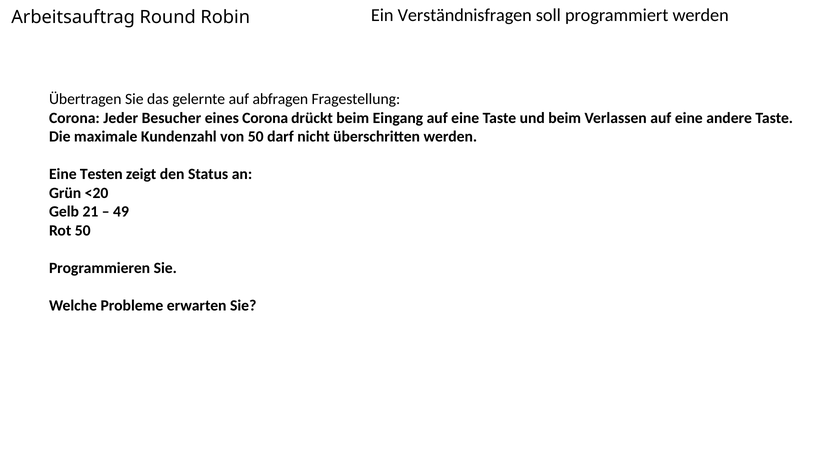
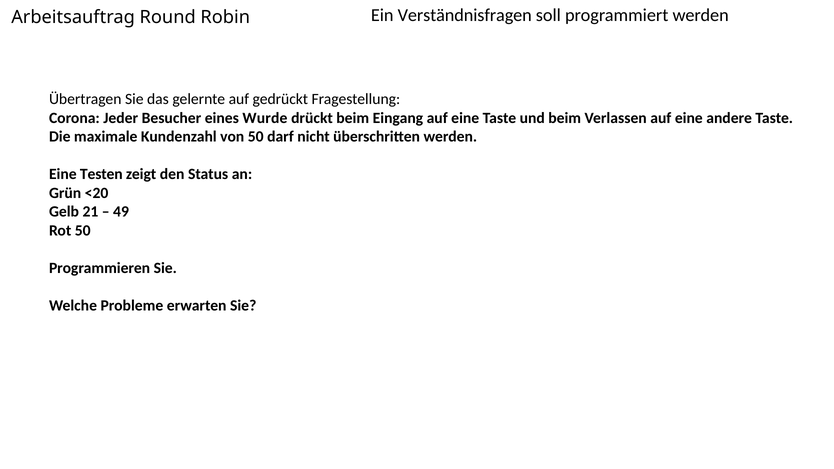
abfragen: abfragen -> gedrückt (280, 99)
eines Corona: Corona -> Wurde (265, 118)
